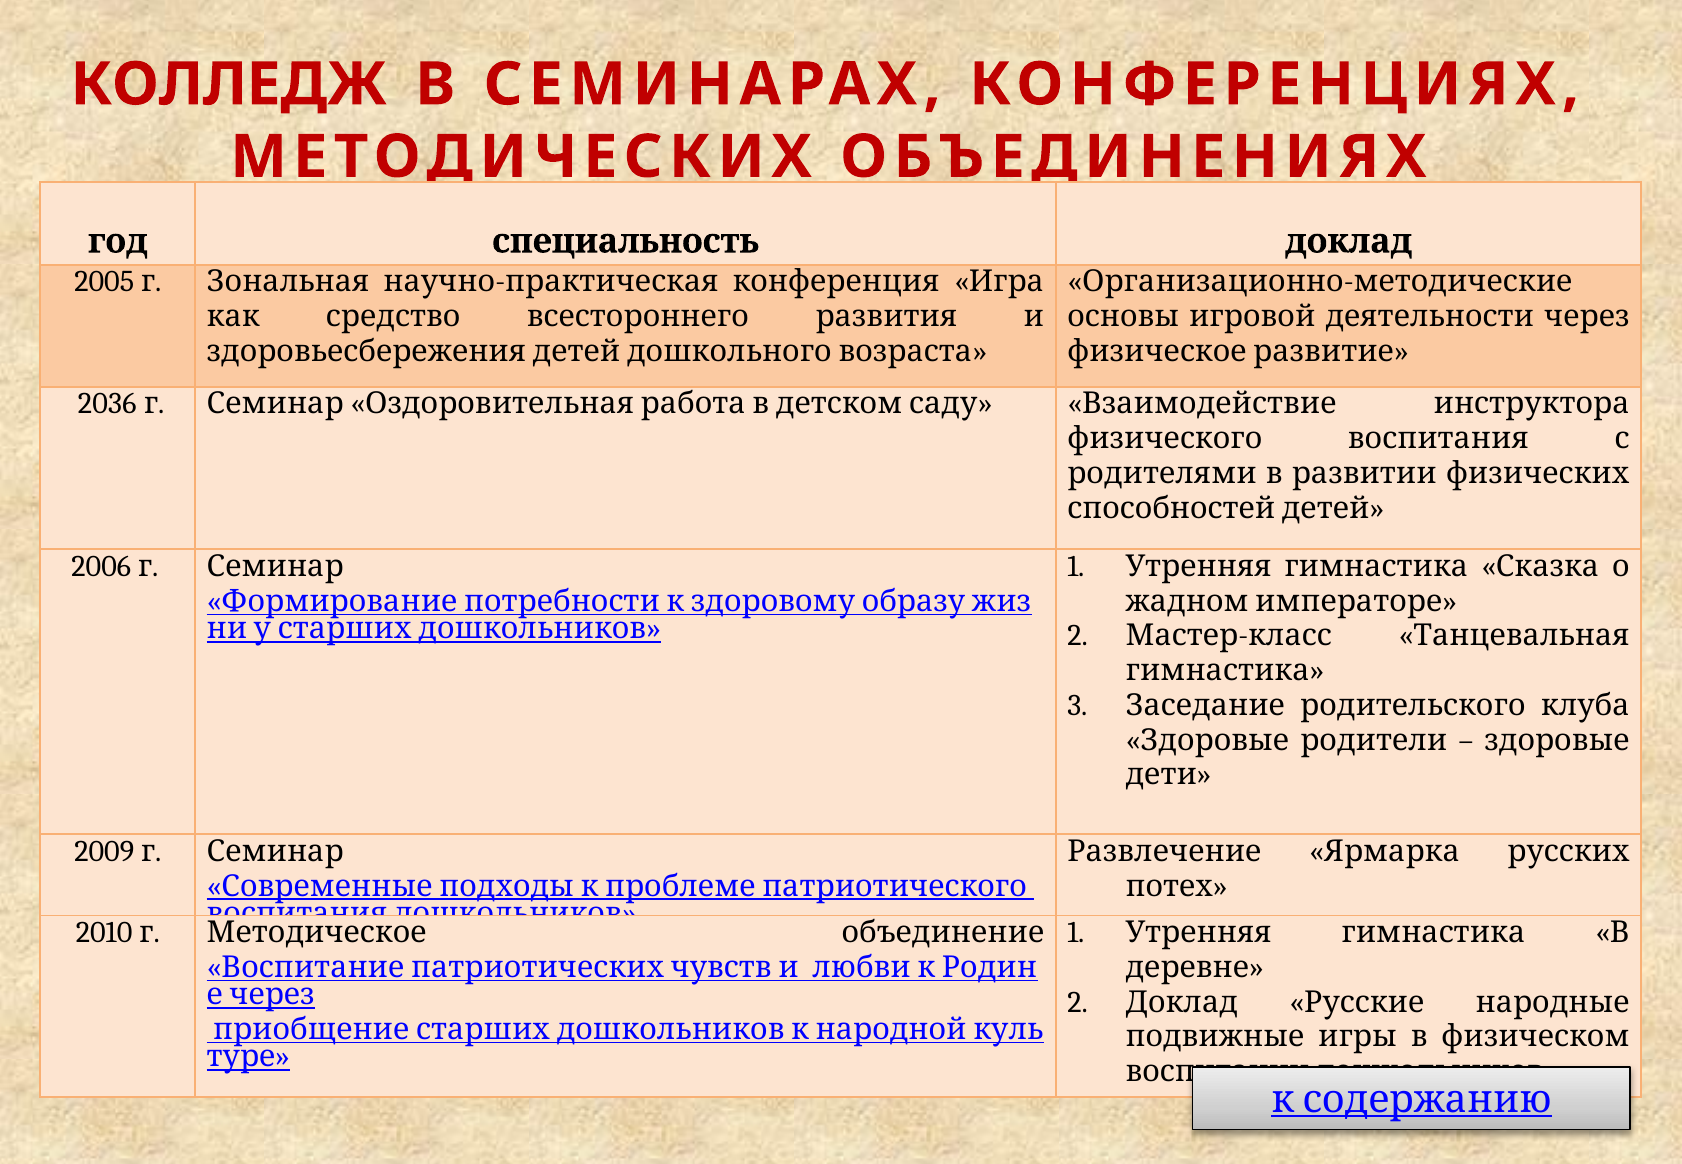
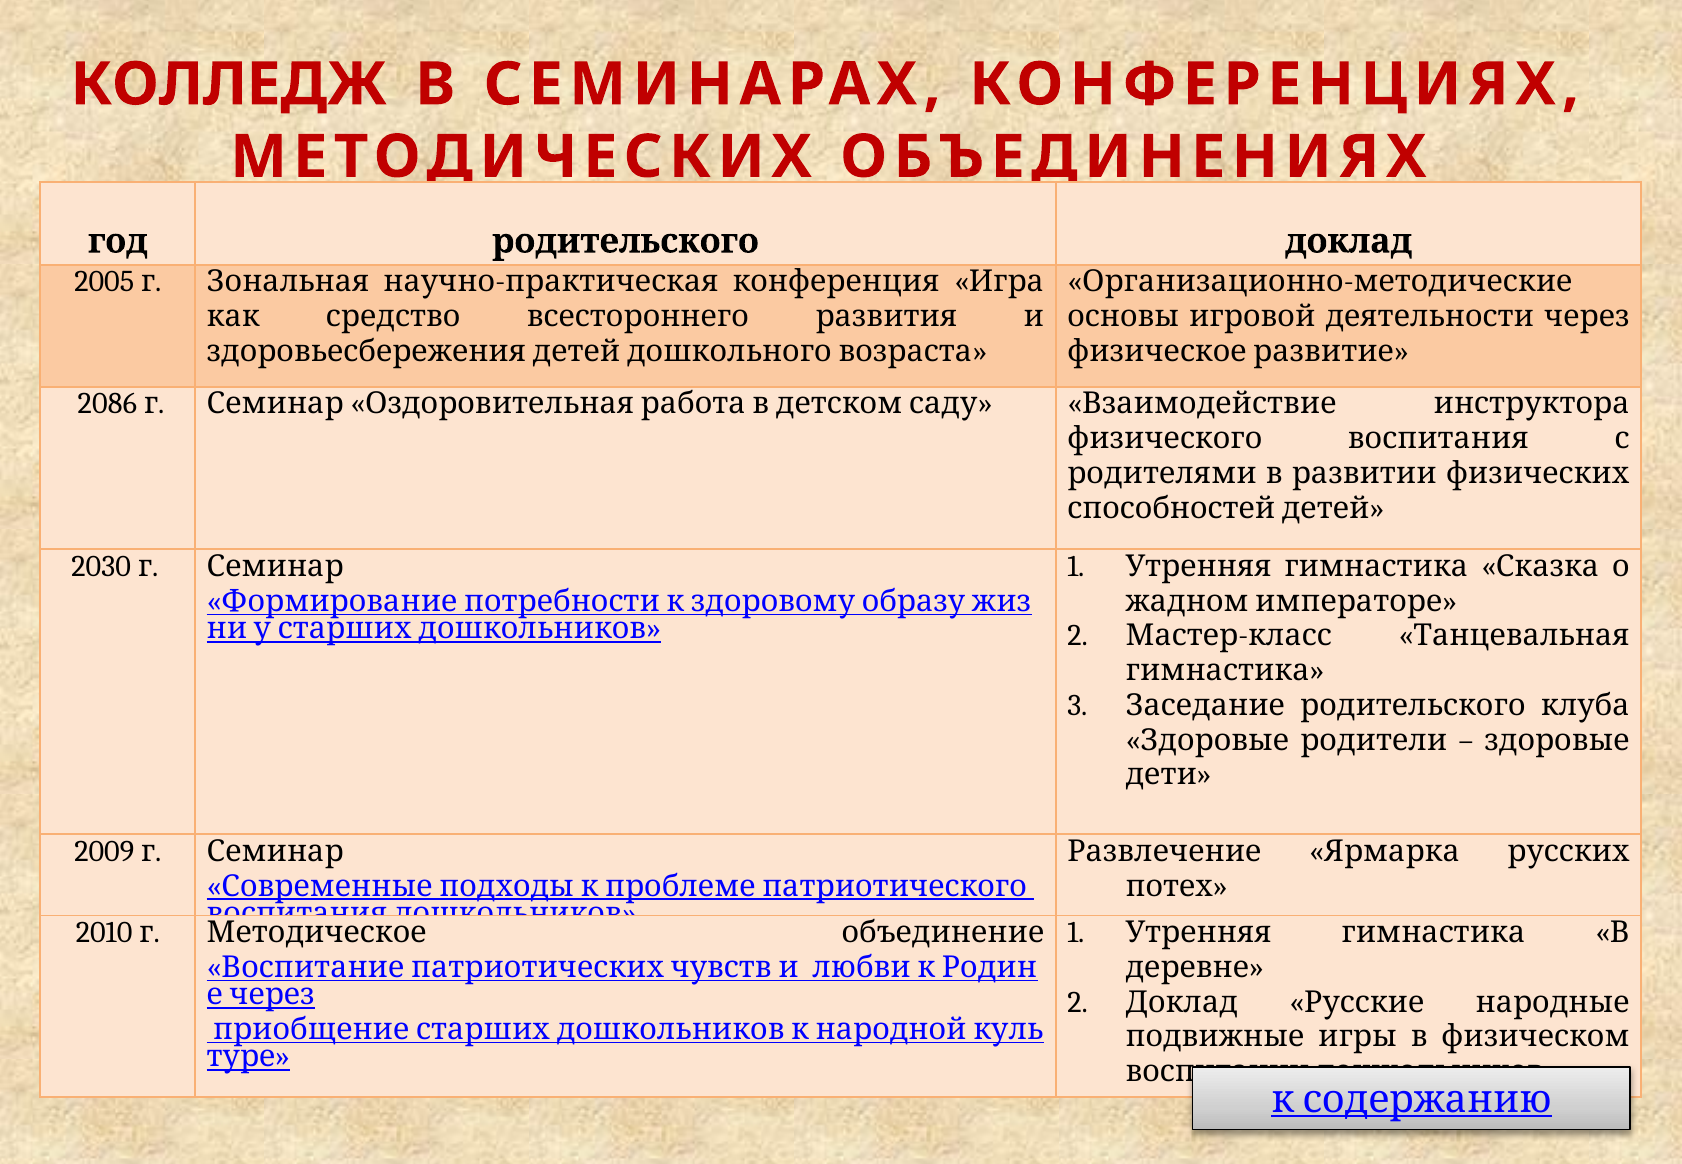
год специальность: специальность -> родительского (626, 241)
2036: 2036 -> 2086 (107, 404)
2006: 2006 -> 2030 (101, 567)
